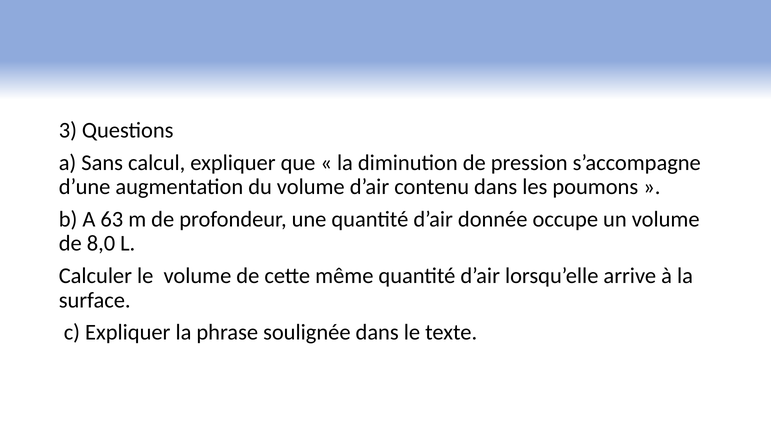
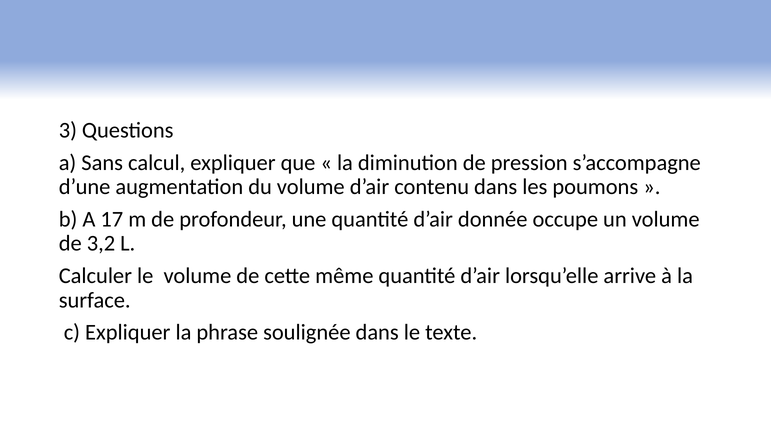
63: 63 -> 17 (112, 219)
8,0: 8,0 -> 3,2 (101, 243)
